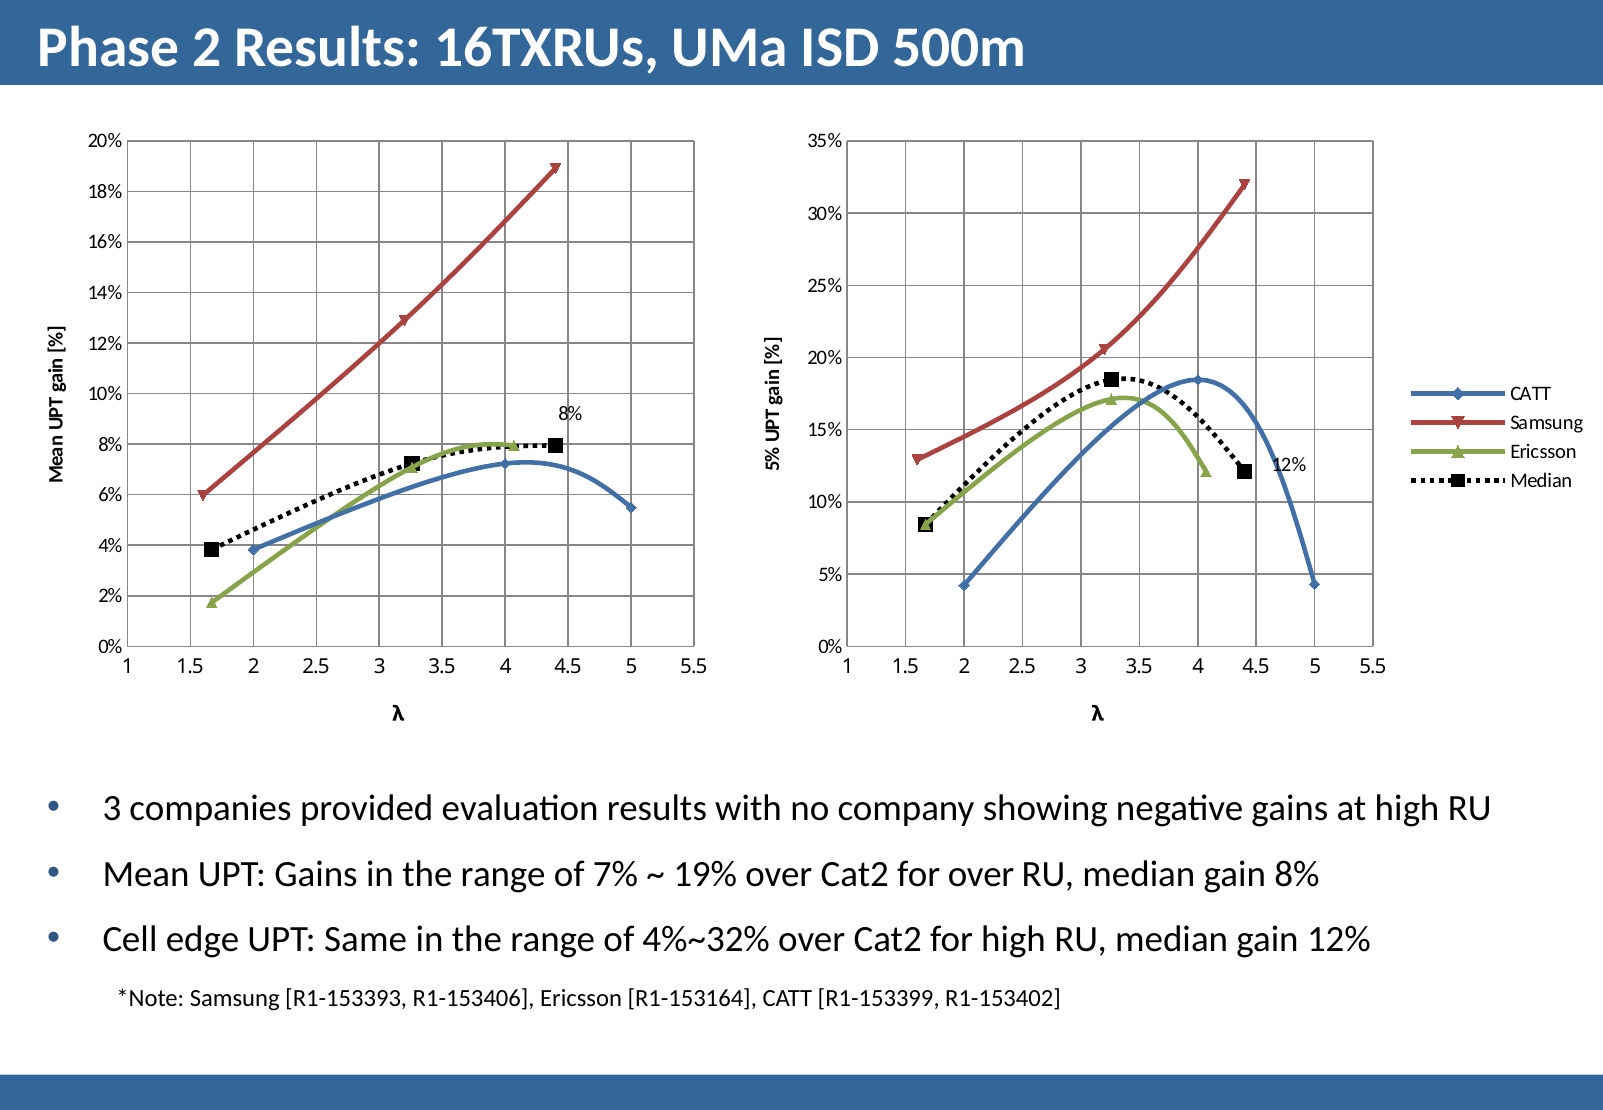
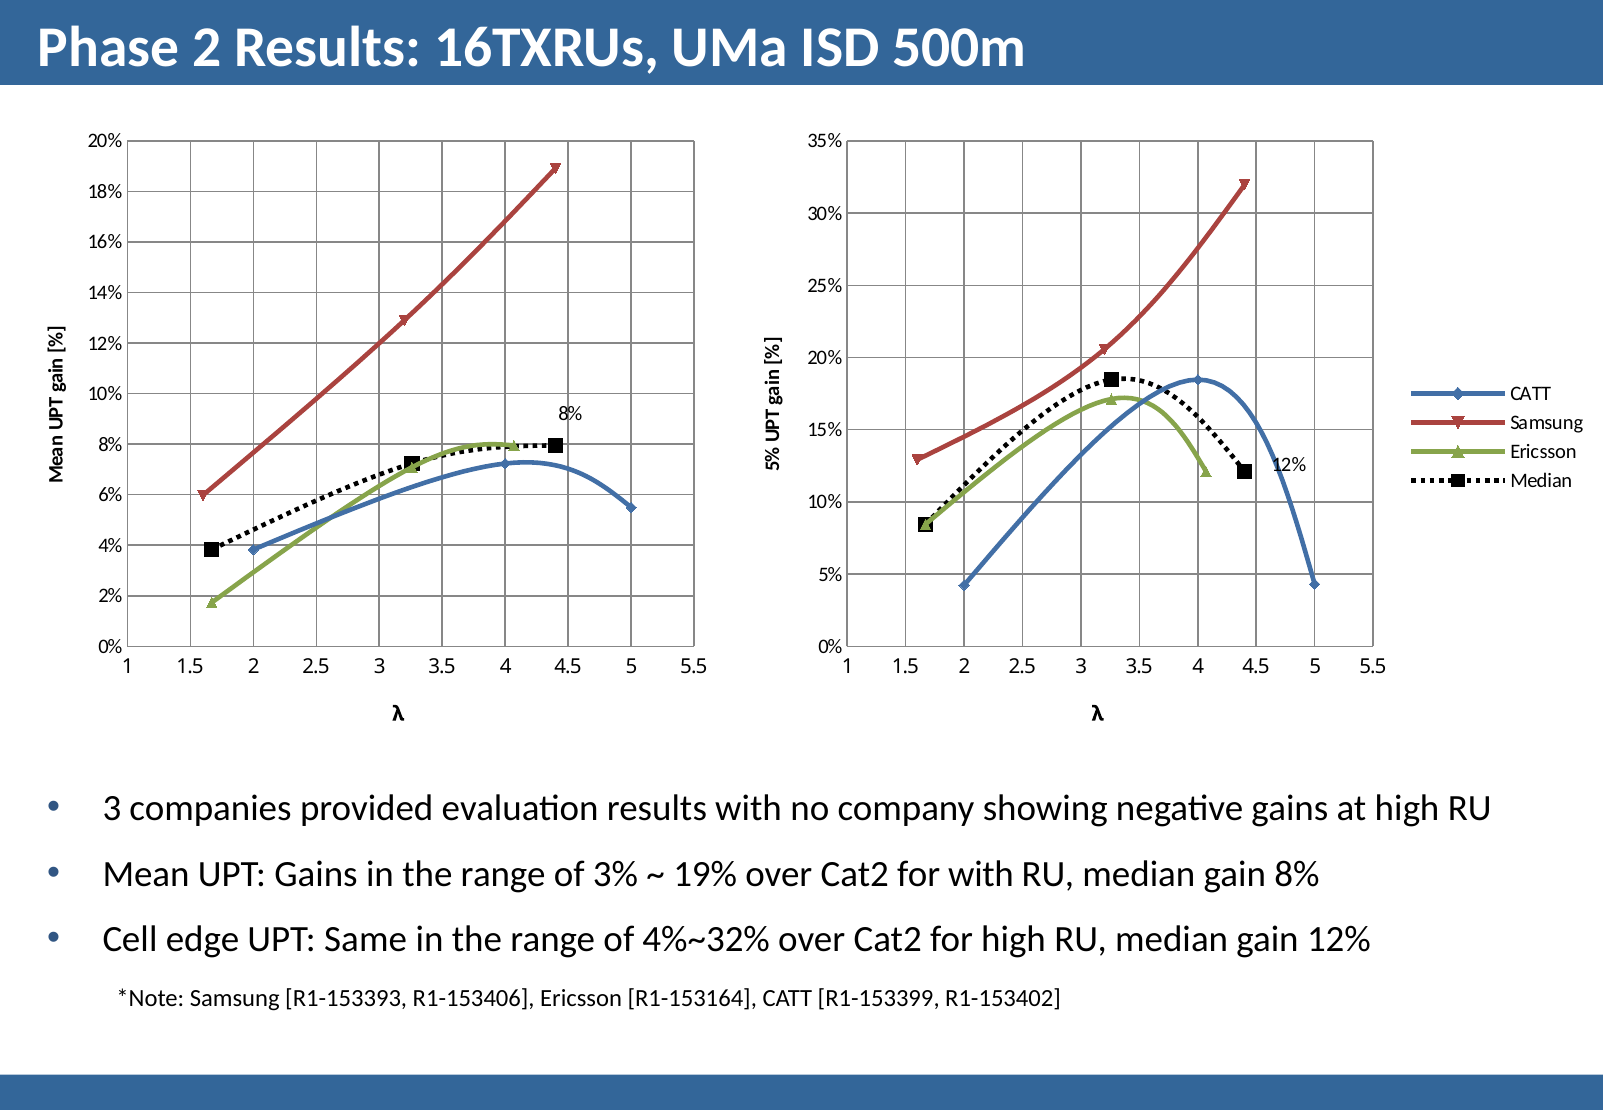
7%: 7% -> 3% (616, 874)
for over: over -> with (981, 874)
